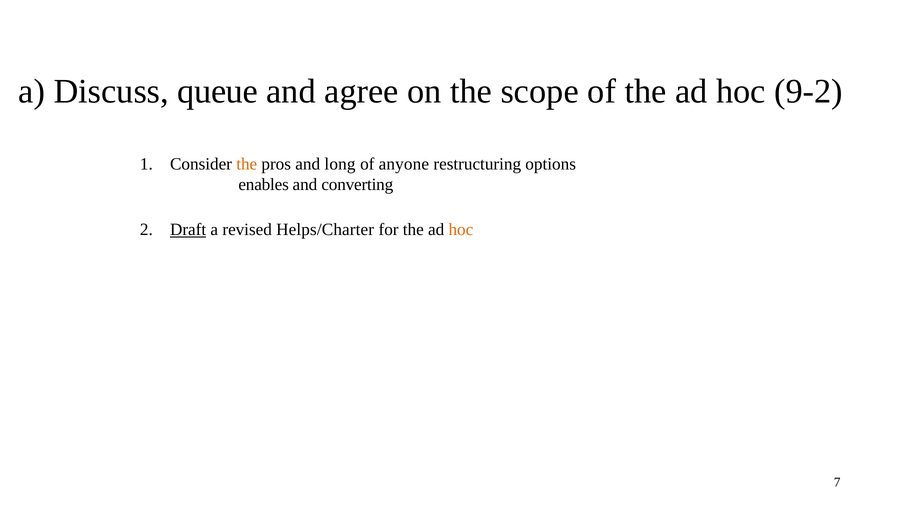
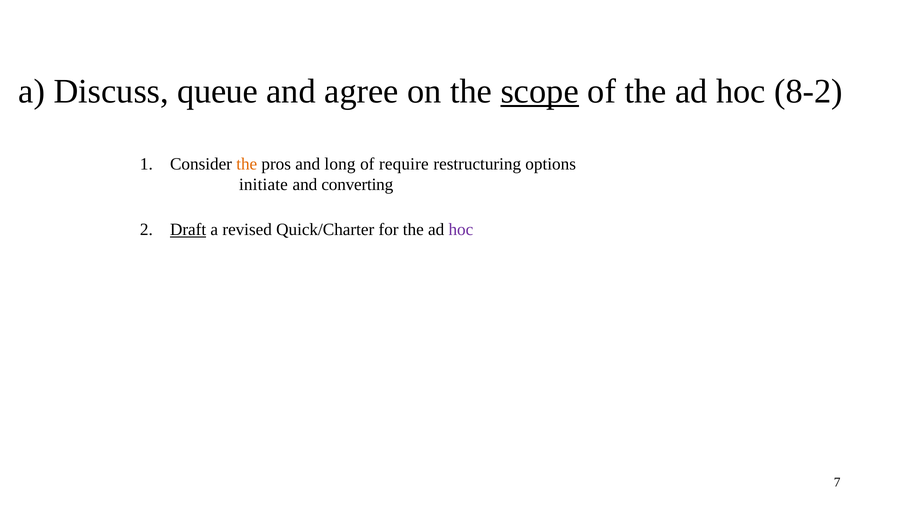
scope underline: none -> present (540, 91)
9-2: 9-2 -> 8-2 (809, 91)
anyone: anyone -> require (404, 164)
enables: enables -> initiate (263, 184)
Helps/Charter: Helps/Charter -> Quick/Charter (325, 229)
hoc colour: orange -> purple (461, 229)
